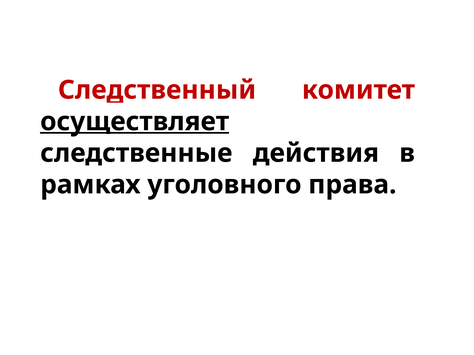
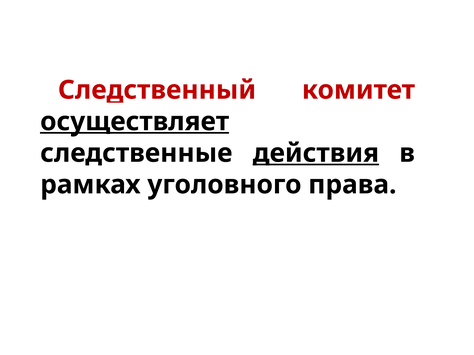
действия underline: none -> present (316, 153)
